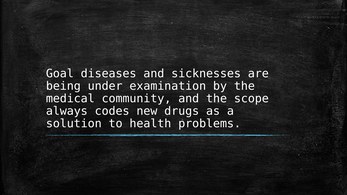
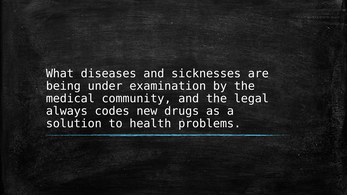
Goal: Goal -> What (60, 74)
scope: scope -> legal (251, 99)
